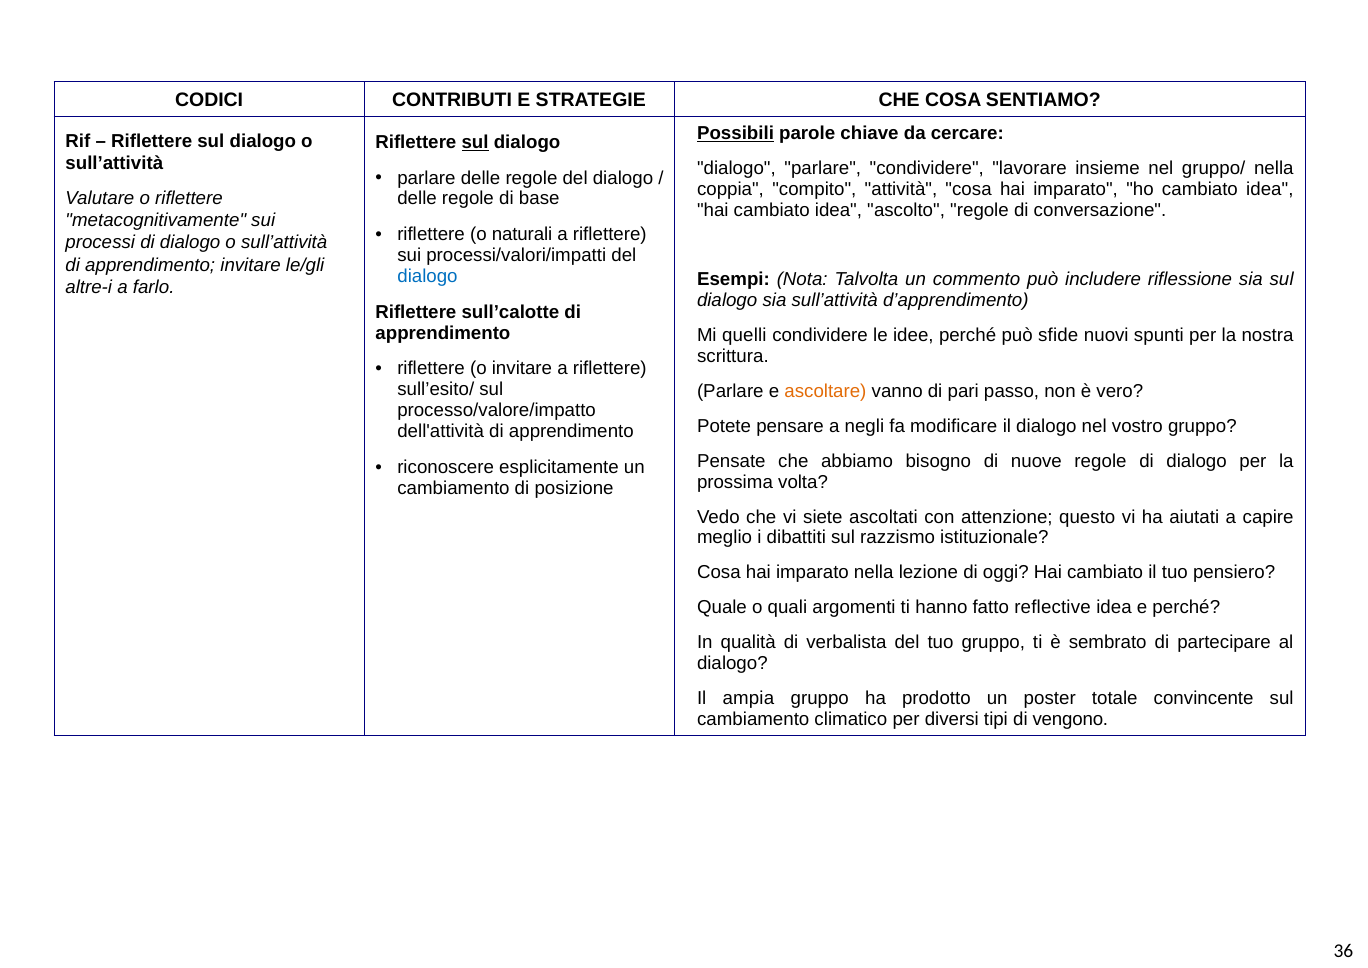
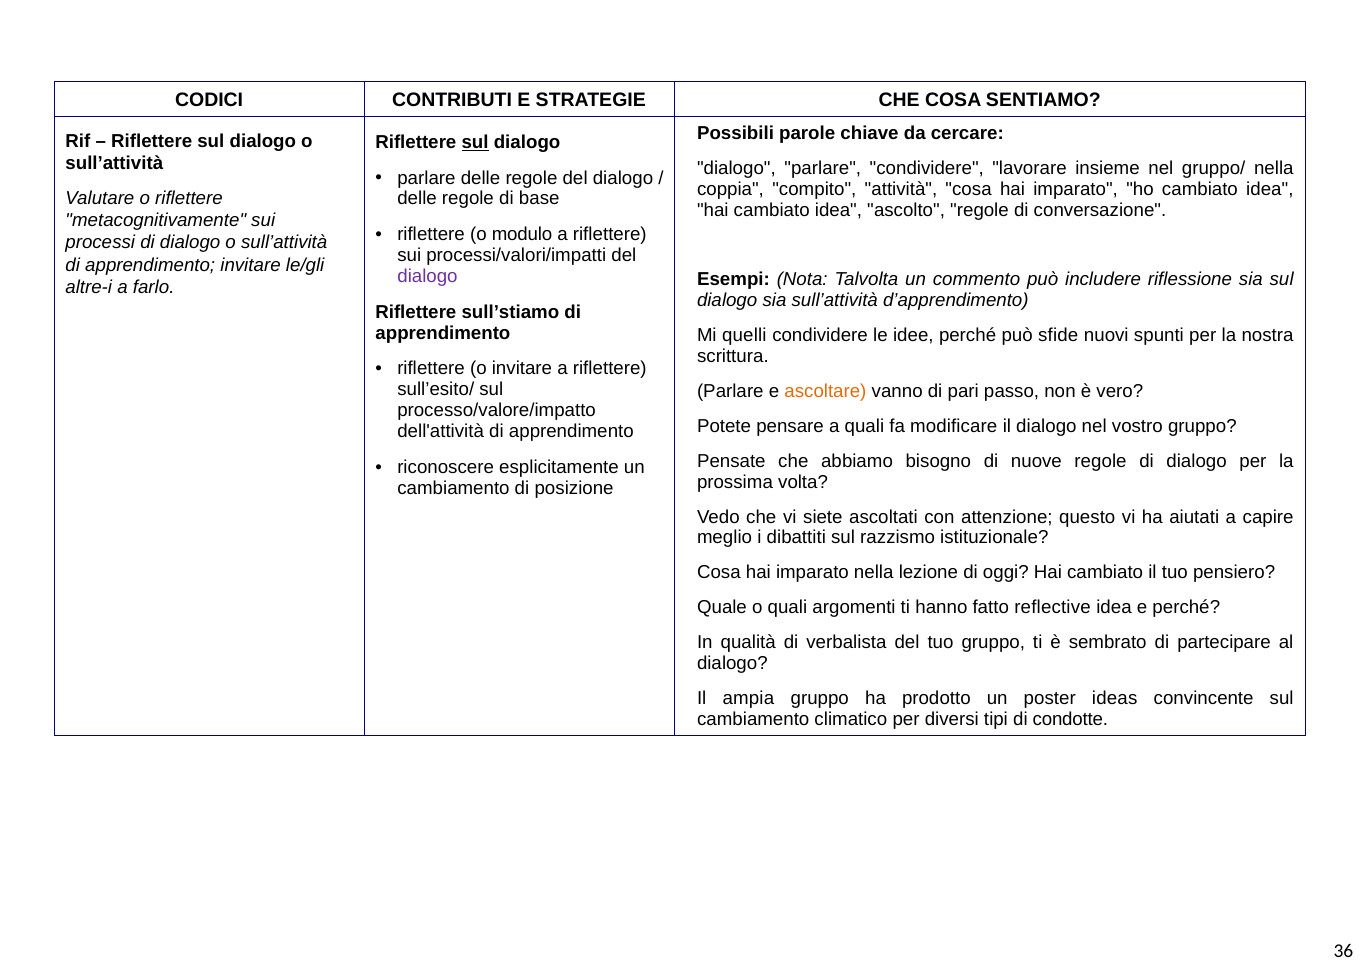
Possibili underline: present -> none (736, 133)
naturali: naturali -> modulo (522, 234)
dialogo colour: blue -> purple (427, 276)
sull’calotte: sull’calotte -> sull’stiamo (510, 312)
a negli: negli -> quali (864, 426)
totale: totale -> ideas (1115, 698)
vengono: vengono -> condotte (1070, 719)
